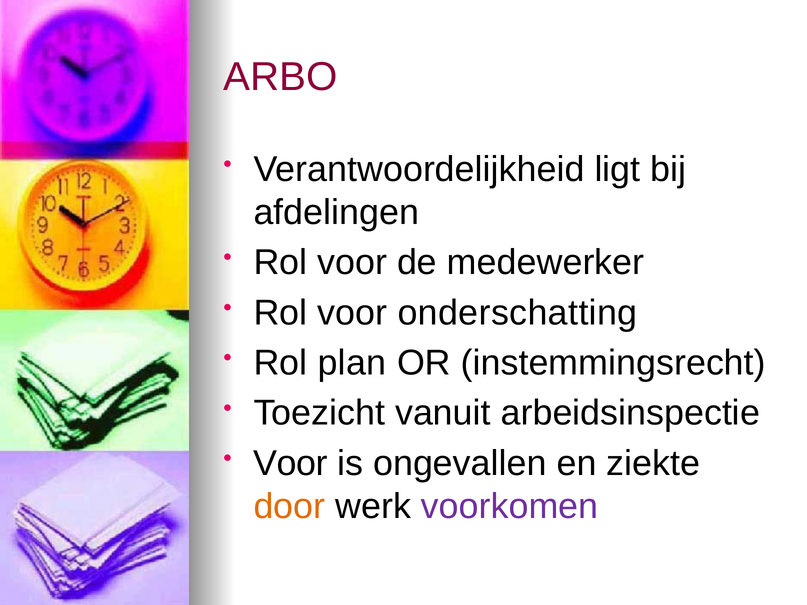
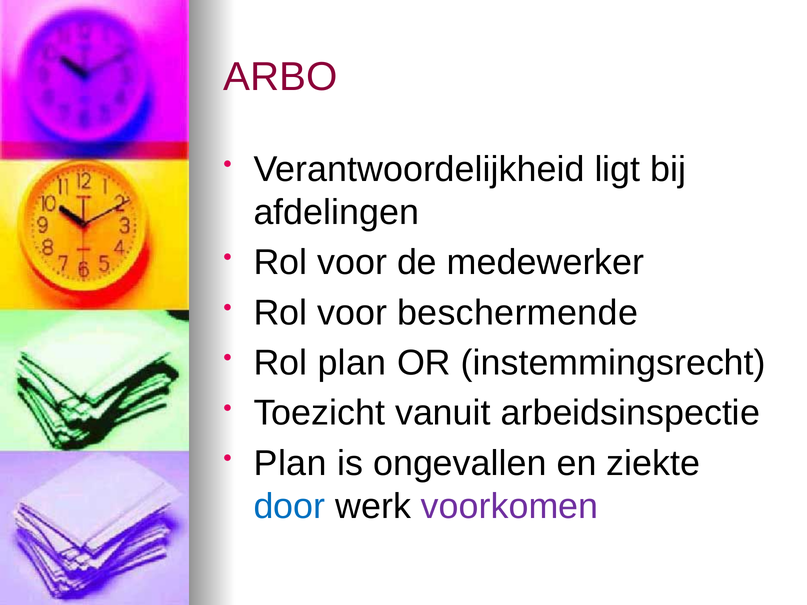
onderschatting: onderschatting -> beschermende (518, 313)
Voor: Voor -> Plan (290, 463)
door colour: orange -> blue (289, 507)
